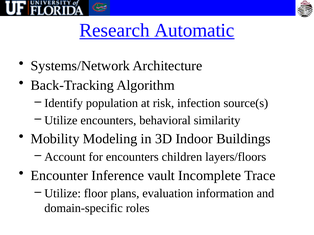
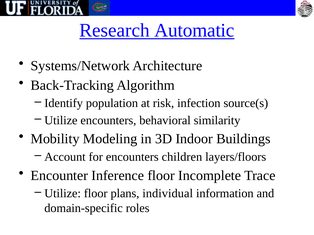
Inference vault: vault -> floor (161, 176)
evaluation: evaluation -> individual (168, 194)
